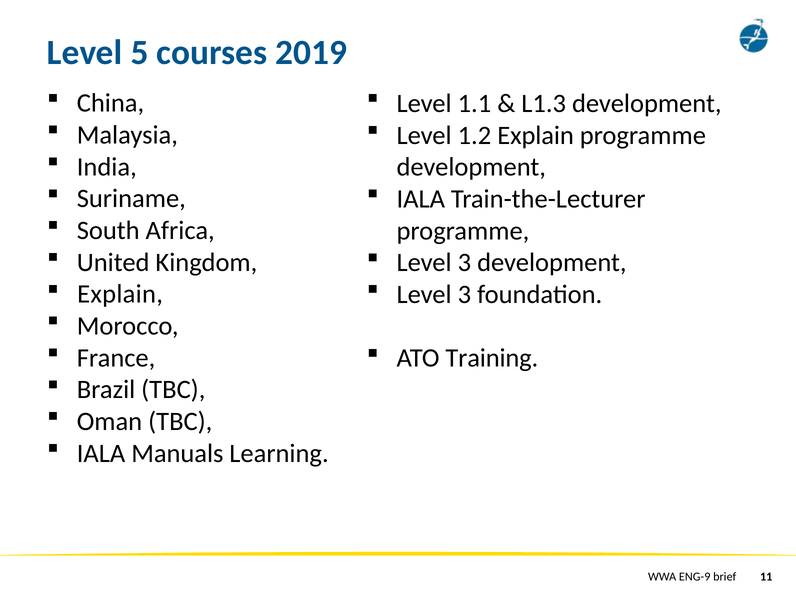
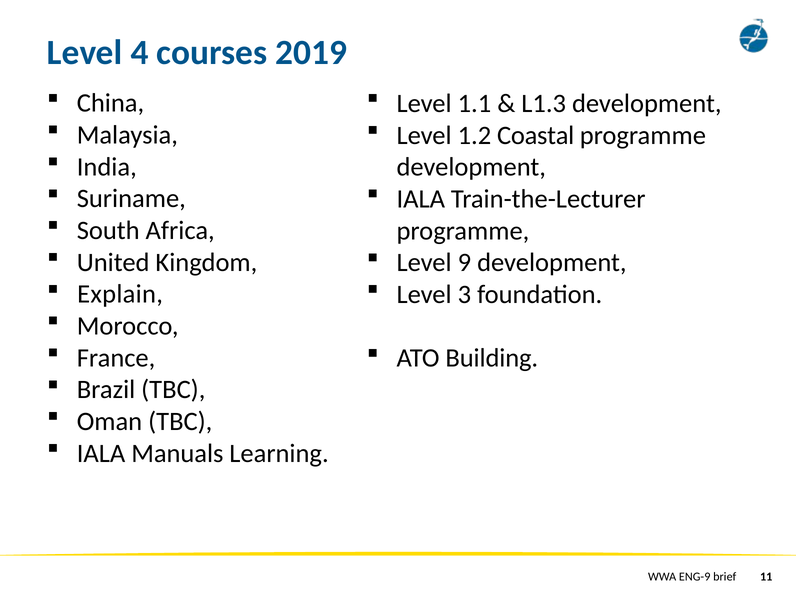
5: 5 -> 4 (139, 52)
1.2 Explain: Explain -> Coastal (536, 135)
3: 3 -> 9 (464, 263)
Training: Training -> Building (492, 358)
